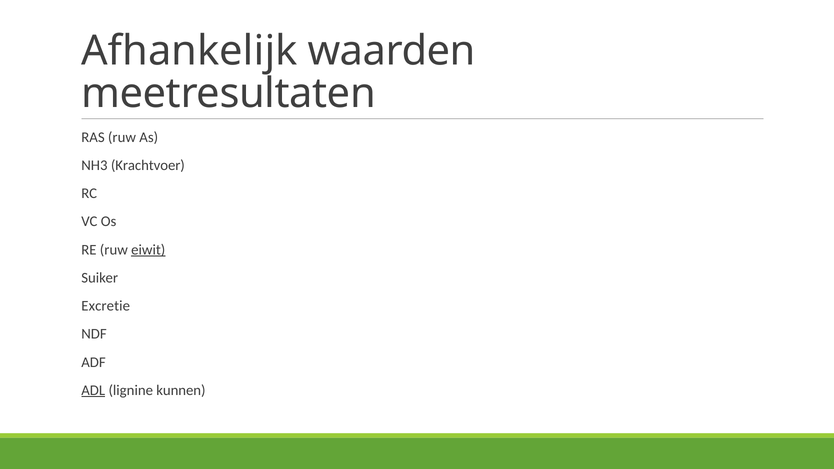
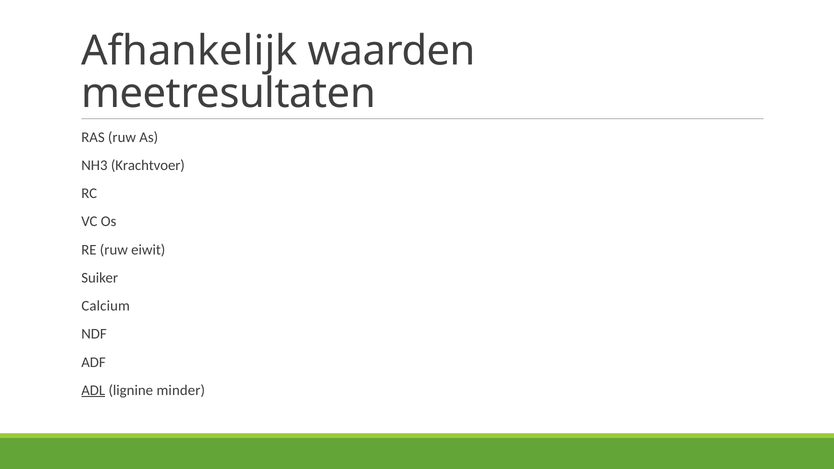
eiwit underline: present -> none (148, 250)
Excretie: Excretie -> Calcium (106, 306)
kunnen: kunnen -> minder (181, 390)
